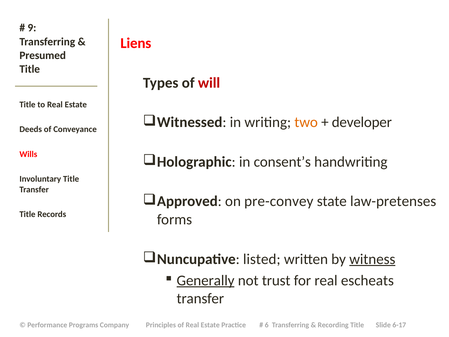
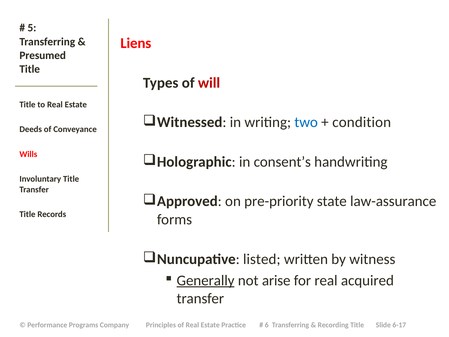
9: 9 -> 5 (32, 28)
two colour: orange -> blue (306, 122)
developer: developer -> condition (362, 122)
pre-convey: pre-convey -> pre-priority (279, 201)
law-pretenses: law-pretenses -> law-assurance (393, 201)
witness underline: present -> none (372, 259)
trust: trust -> arise (276, 280)
escheats: escheats -> acquired (367, 280)
